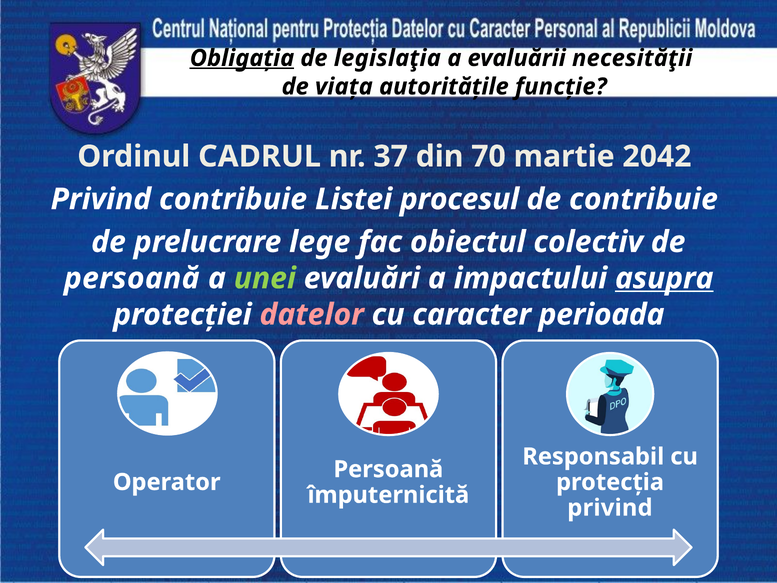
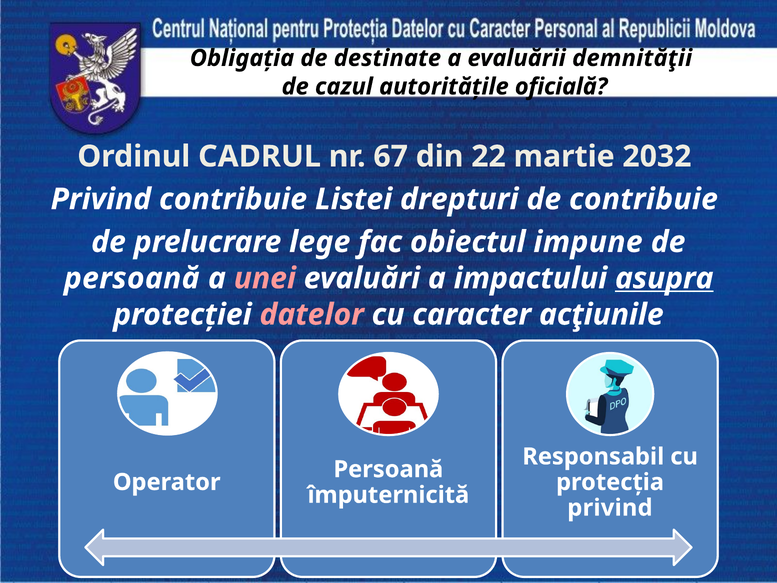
Obligația underline: present -> none (242, 58)
legislaţia: legislaţia -> destinate (387, 58)
necesităţii: necesităţii -> demnităţii (632, 58)
viața: viața -> cazul (344, 87)
funcție: funcție -> oficială (561, 87)
37: 37 -> 67 (391, 156)
70: 70 -> 22 (489, 156)
2042: 2042 -> 2032 (657, 156)
procesul: procesul -> drepturi (459, 199)
colectiv: colectiv -> impune (588, 242)
unei colour: light green -> pink (265, 278)
perioada: perioada -> acţiunile (601, 315)
